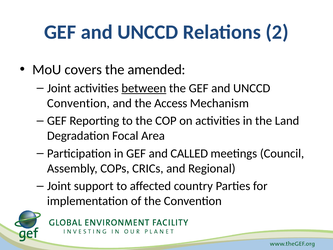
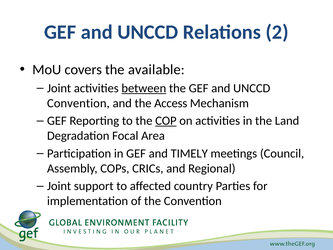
amended: amended -> available (156, 70)
COP underline: none -> present (166, 121)
CALLED: CALLED -> TIMELY (189, 153)
